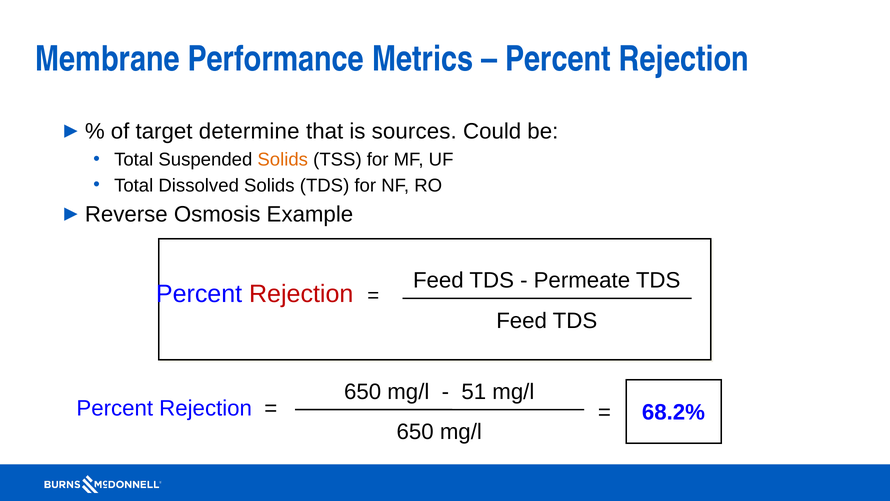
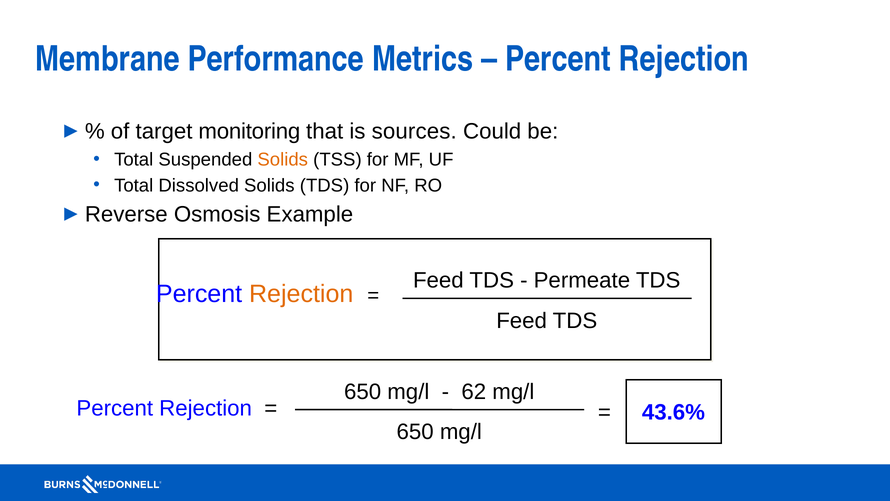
determine: determine -> monitoring (249, 131)
Rejection colour: red -> orange (301, 294)
51: 51 -> 62 (474, 392)
68.2%: 68.2% -> 43.6% (673, 412)
